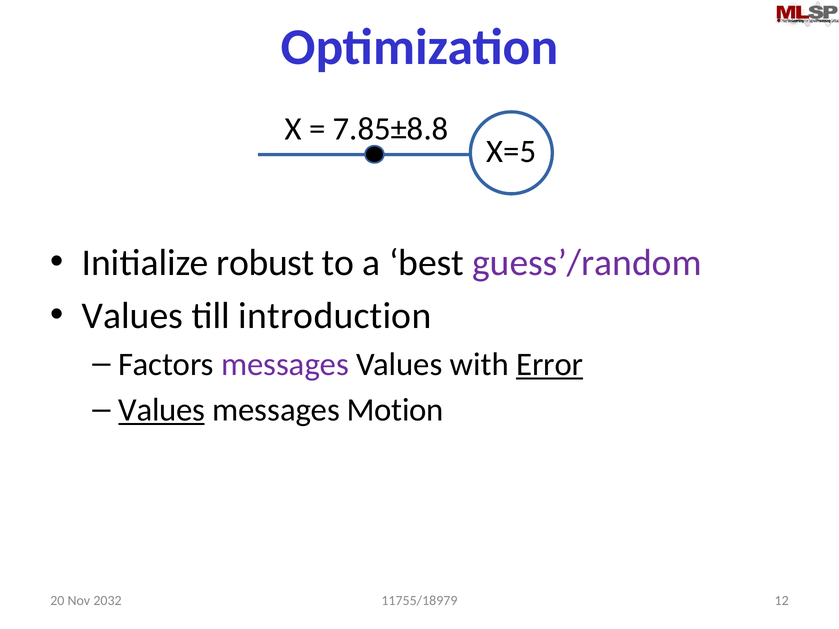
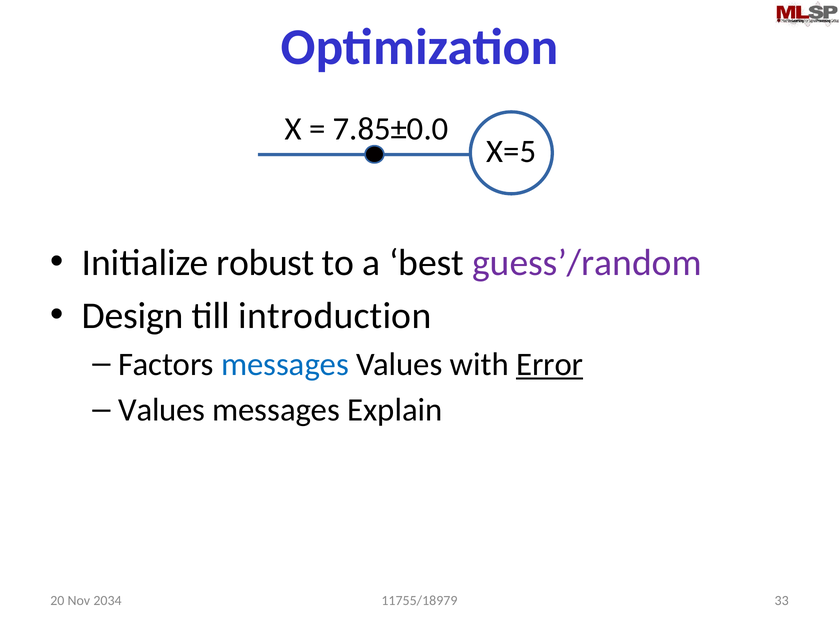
7.85±8.8: 7.85±8.8 -> 7.85±0.0 (391, 129)
Values: Values -> Design (133, 316)
messages colour: purple -> blue (285, 364)
Values underline: present -> none (162, 410)
Motion: Motion -> Explain (395, 410)
2032: 2032 -> 2034 (108, 601)
12: 12 -> 33 (782, 601)
